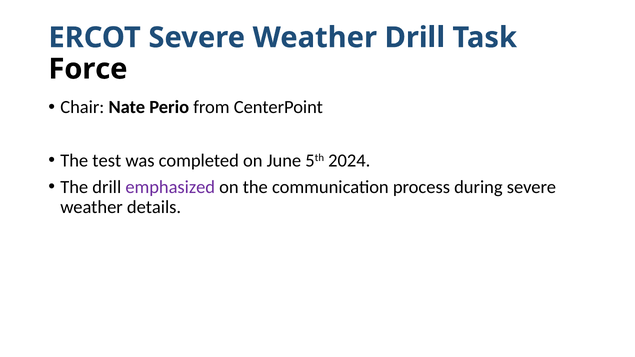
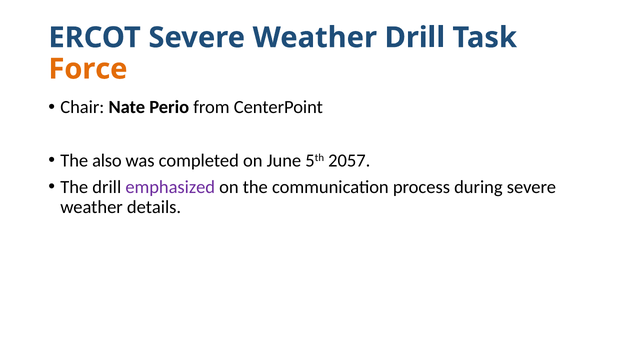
Force colour: black -> orange (88, 69)
test: test -> also (107, 160)
2024: 2024 -> 2057 (349, 160)
